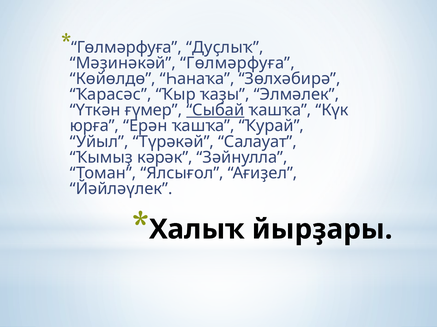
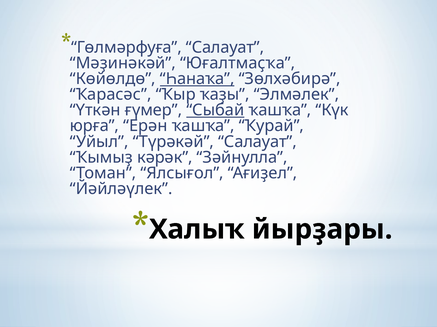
Гөлмәрфуға Дуҫлыҡ: Дуҫлыҡ -> Салауат (225, 47)
Мәҙинәкәй Гөлмәрфуға: Гөлмәрфуға -> Юғалтмаҫҡа (238, 63)
Һанаҡа underline: none -> present (197, 79)
